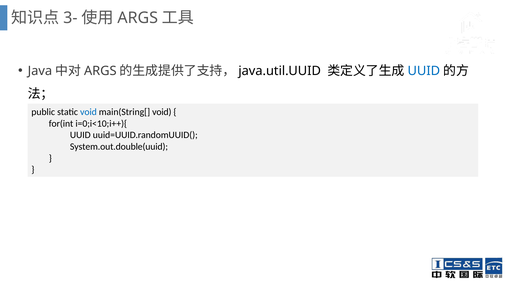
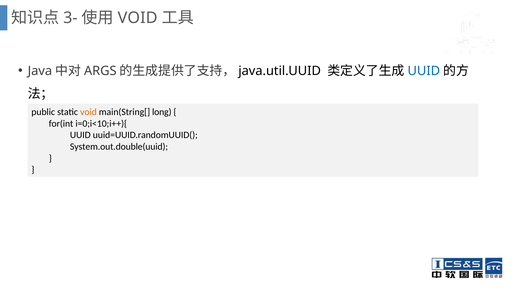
ARGS: ARGS -> VOID (138, 18)
void colour: blue -> orange (88, 112)
main(String[ void: void -> long (162, 112)
